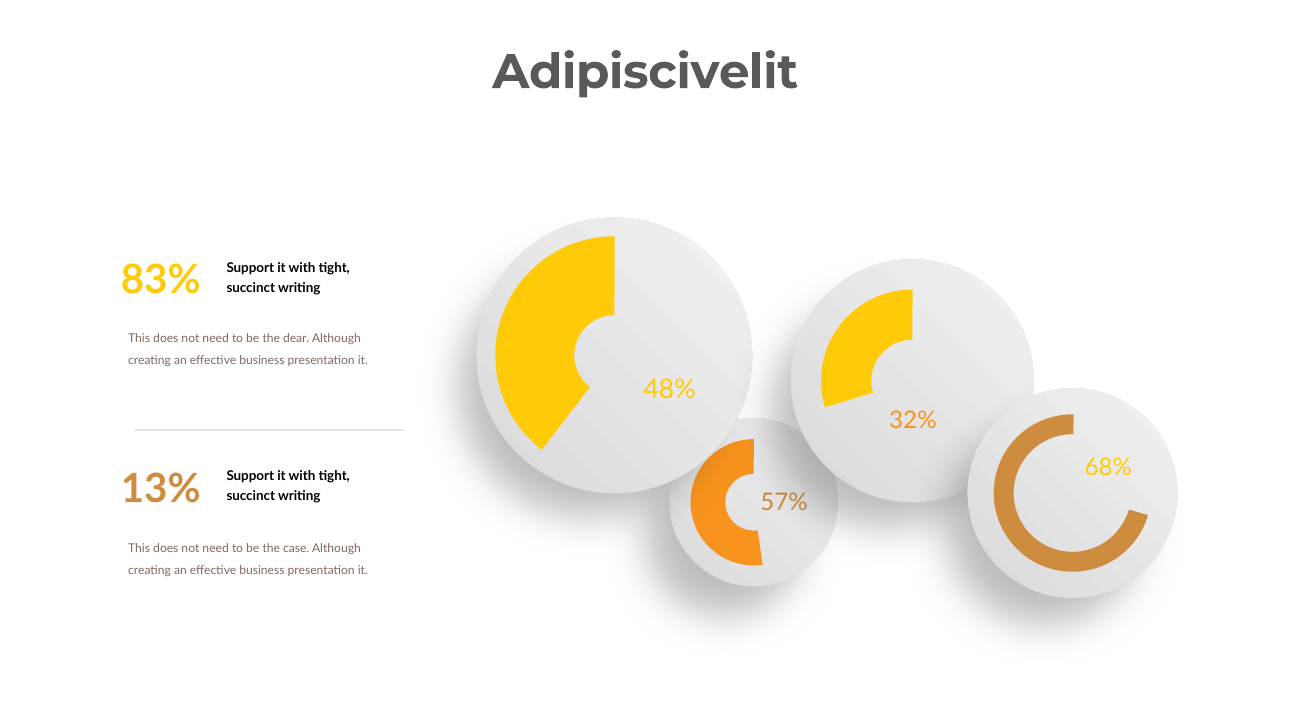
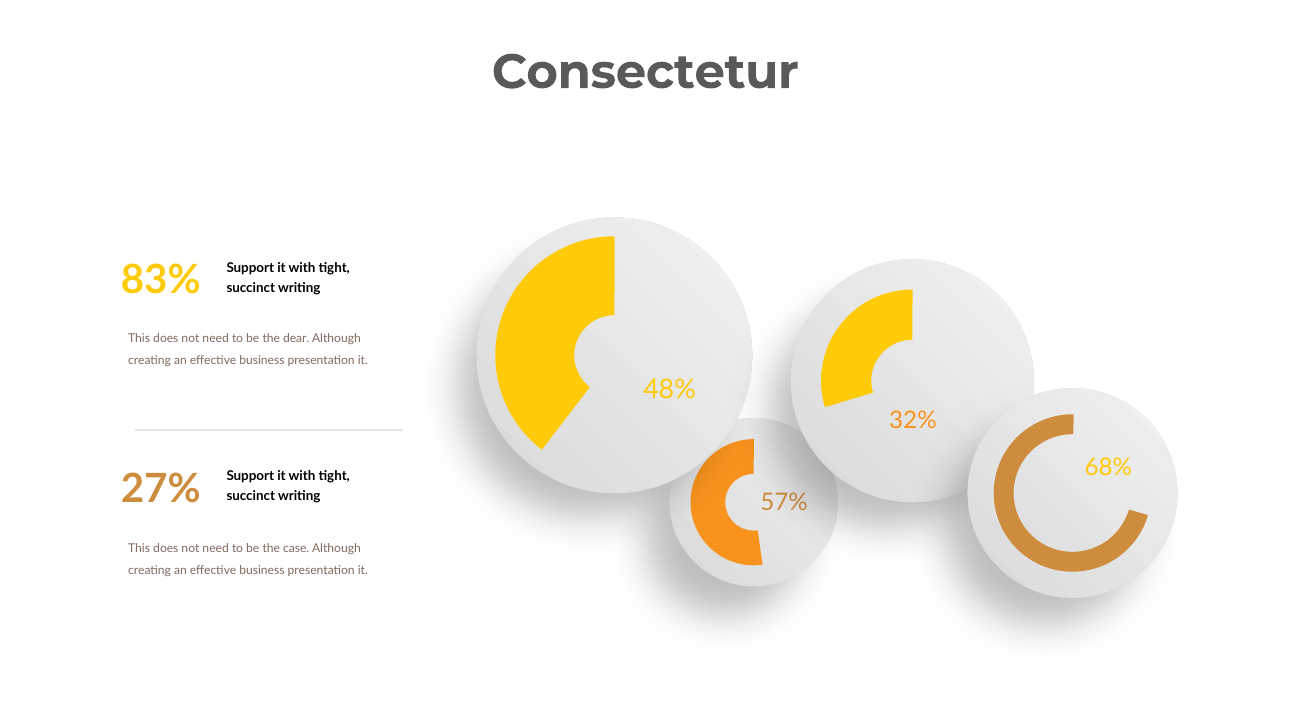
Adipiscivelit: Adipiscivelit -> Consectetur (645, 72)
13%: 13% -> 27% (161, 489)
